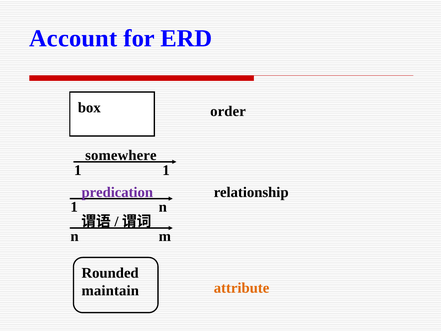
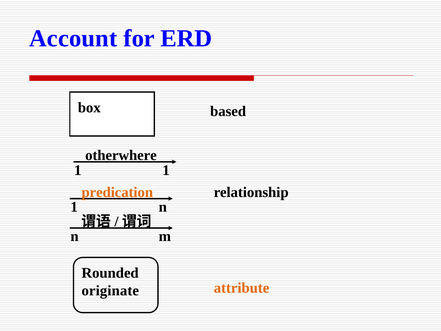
order: order -> based (228, 111)
somewhere: somewhere -> otherwhere (121, 155)
predication colour: purple -> orange (117, 192)
maintain: maintain -> originate (110, 291)
